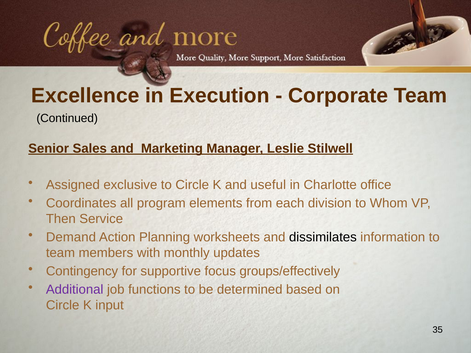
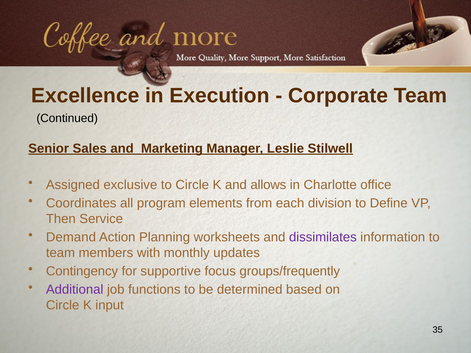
useful: useful -> allows (268, 185)
Whom: Whom -> Define (389, 203)
dissimilates colour: black -> purple (323, 237)
groups/effectively: groups/effectively -> groups/frequently (290, 272)
